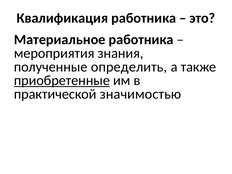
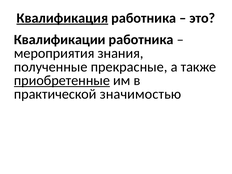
Квалификация underline: none -> present (62, 18)
Материальное: Материальное -> Квалификации (60, 40)
определить: определить -> прекрасные (129, 67)
